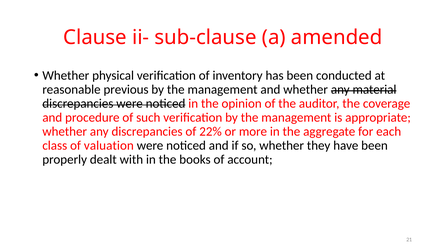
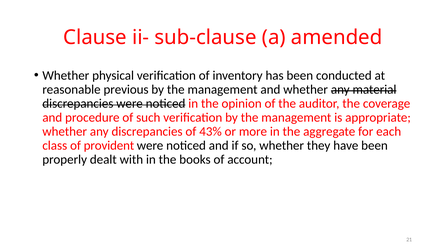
22%: 22% -> 43% (210, 131)
valuation: valuation -> provident (109, 146)
